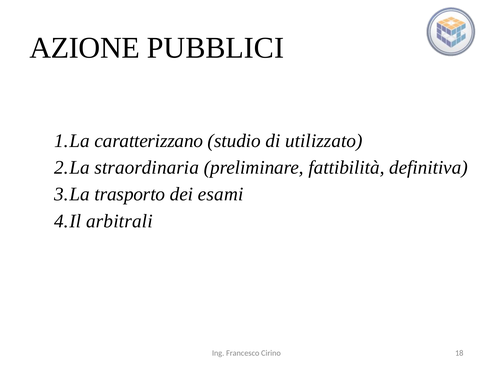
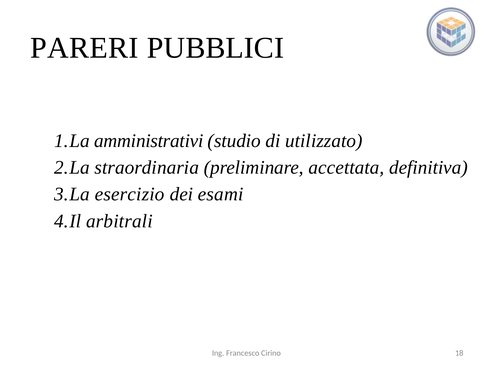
AZIONE: AZIONE -> PARERI (84, 48)
caratterizzano: caratterizzano -> amministrativi (149, 141)
fattibilità: fattibilità -> accettata (346, 167)
trasporto: trasporto -> esercizio (130, 194)
